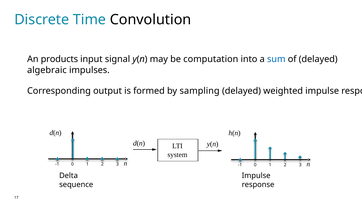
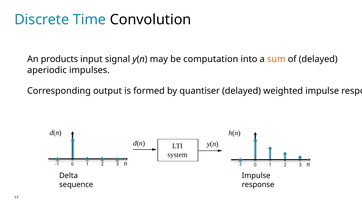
sum colour: blue -> orange (276, 59)
algebraic: algebraic -> aperiodic (47, 70)
sampling: sampling -> quantiser (200, 91)
